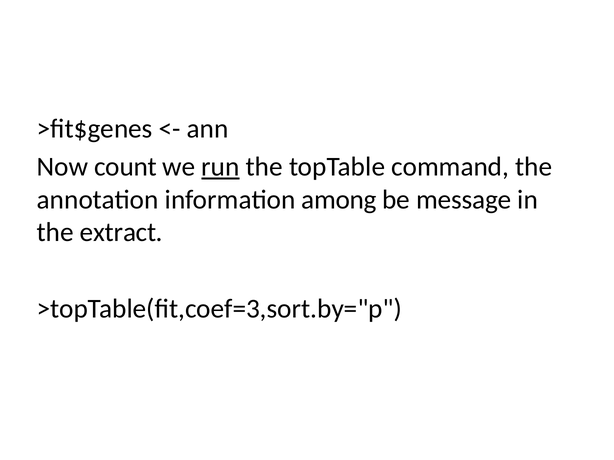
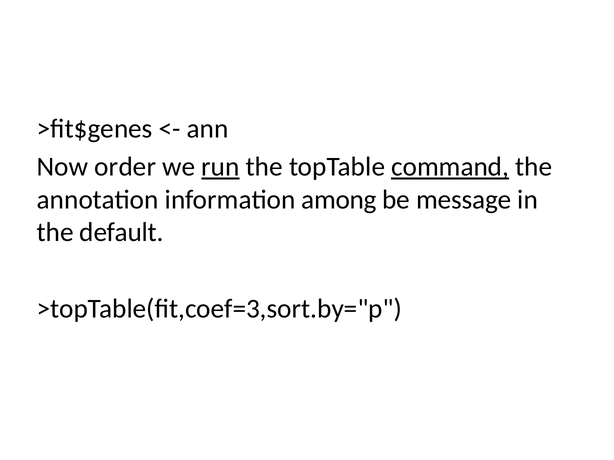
count: count -> order (125, 167)
command underline: none -> present (450, 167)
extract: extract -> default (121, 233)
